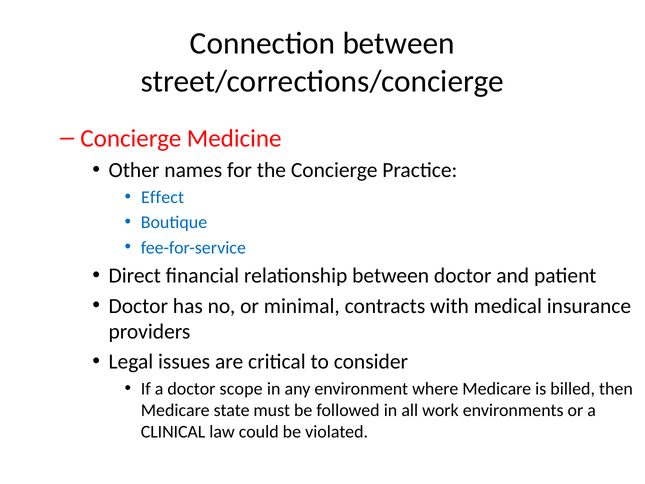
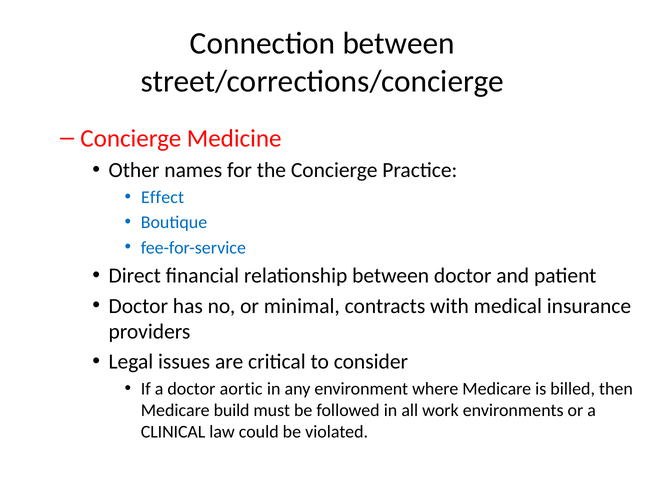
scope: scope -> aortic (241, 389)
state: state -> build (232, 410)
